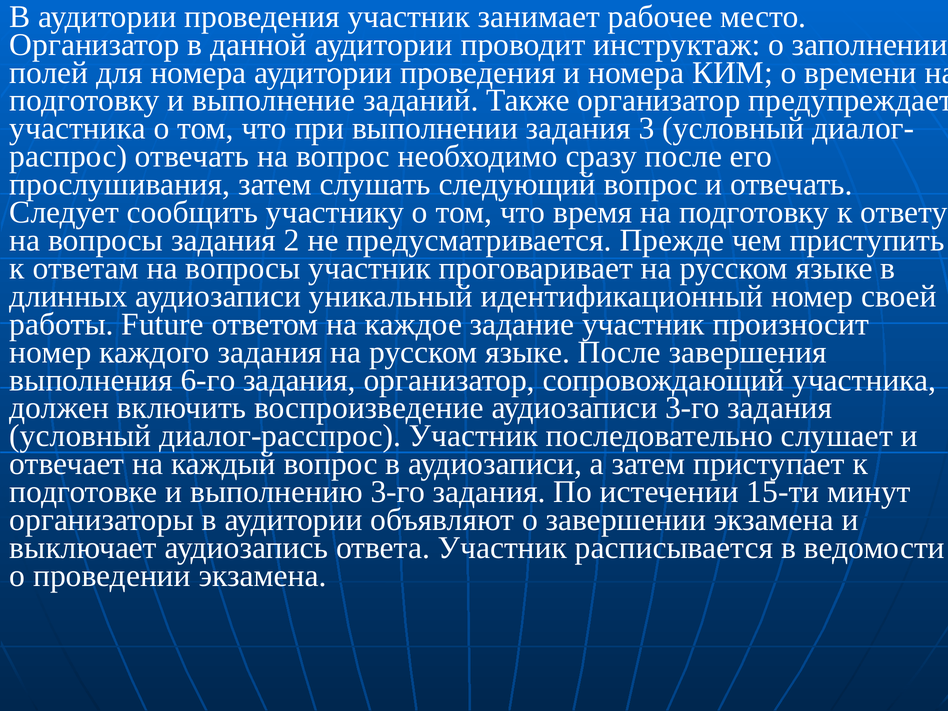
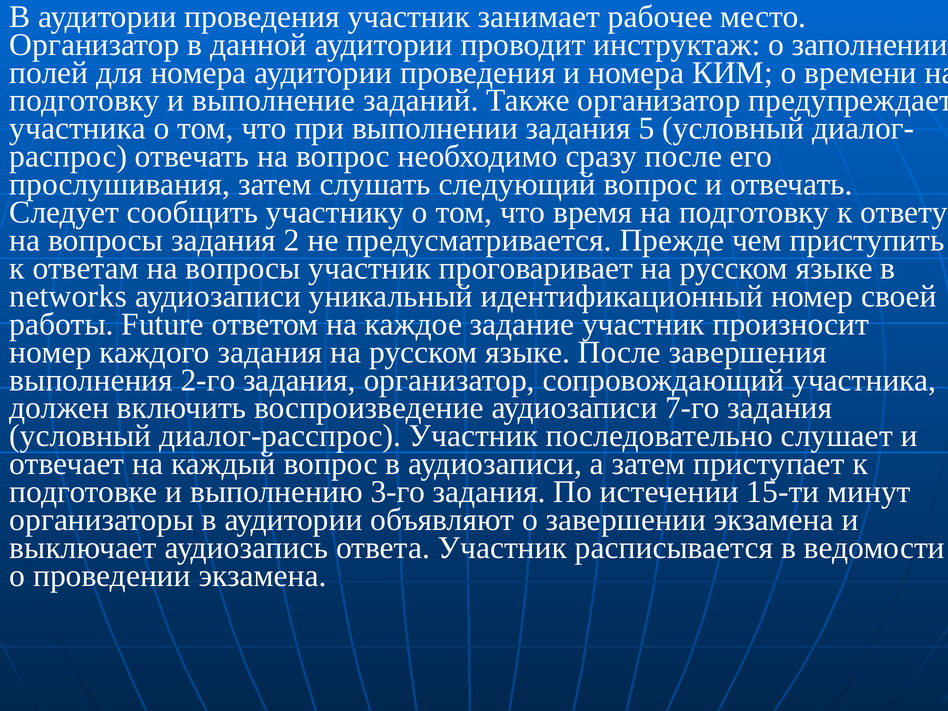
3: 3 -> 5 (647, 128)
длинных: длинных -> networks (68, 296)
6-го: 6-го -> 2-го (208, 380)
аудиозаписи 3-го: 3-го -> 7-го (693, 408)
